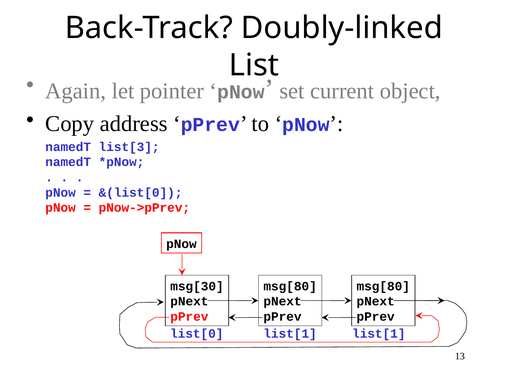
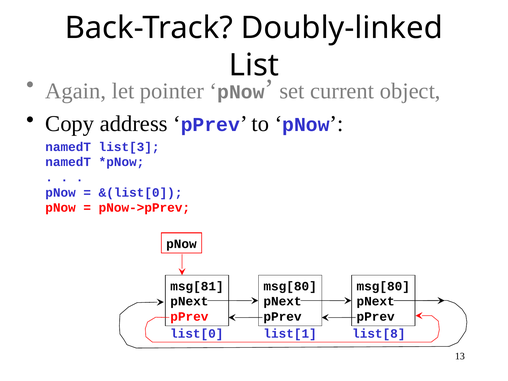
msg[30: msg[30 -> msg[81 (197, 286)
list[1 list[1: list[1 -> list[8 (379, 334)
